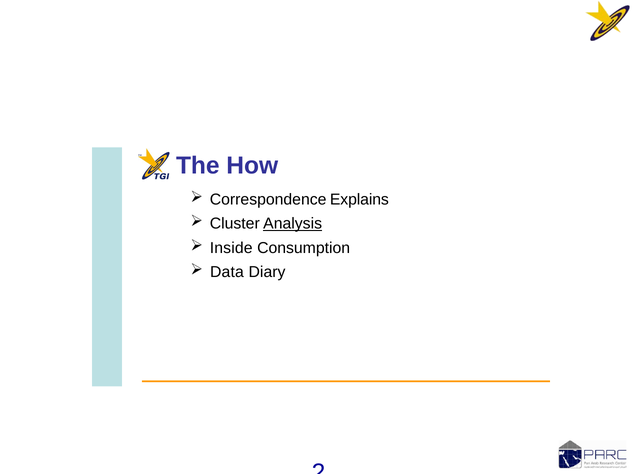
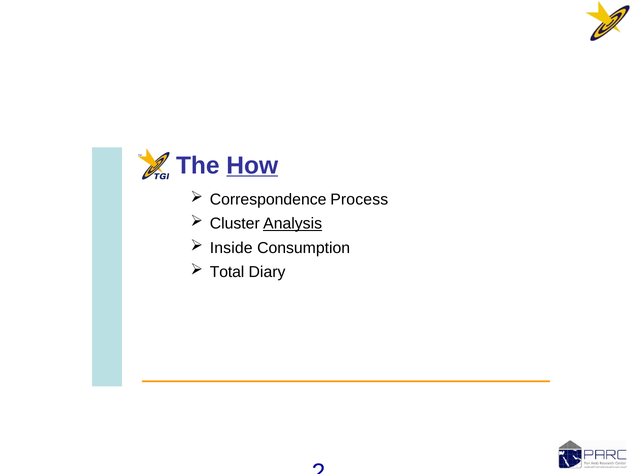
How underline: none -> present (252, 165)
Explains: Explains -> Process (359, 199)
Data: Data -> Total (227, 272)
